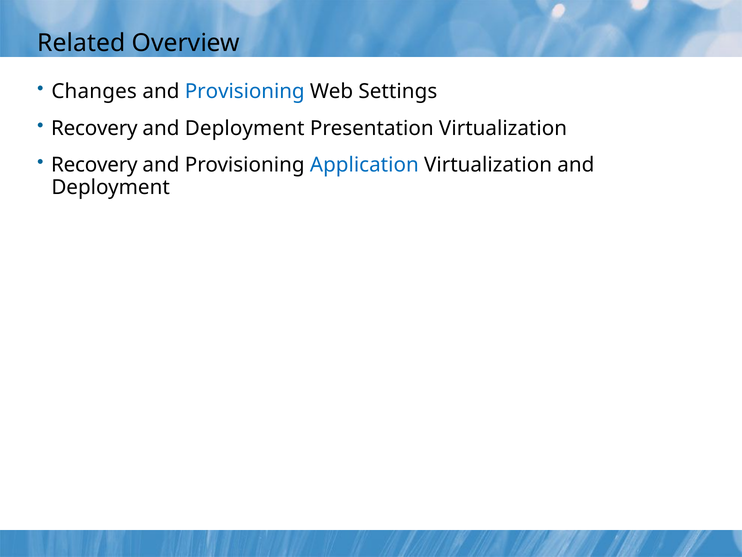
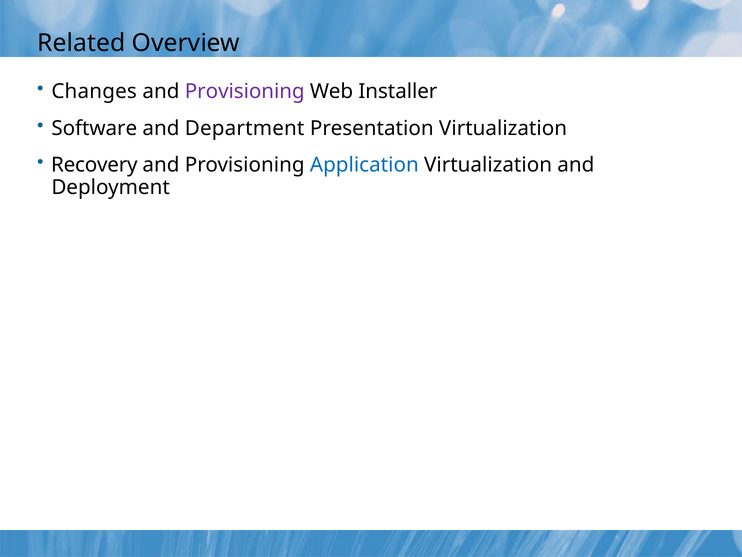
Provisioning colour: blue -> purple (245, 92)
Settings: Settings -> Installer (398, 92)
Recovery: Recovery -> Software (94, 128)
Deployment: Deployment -> Department (245, 128)
